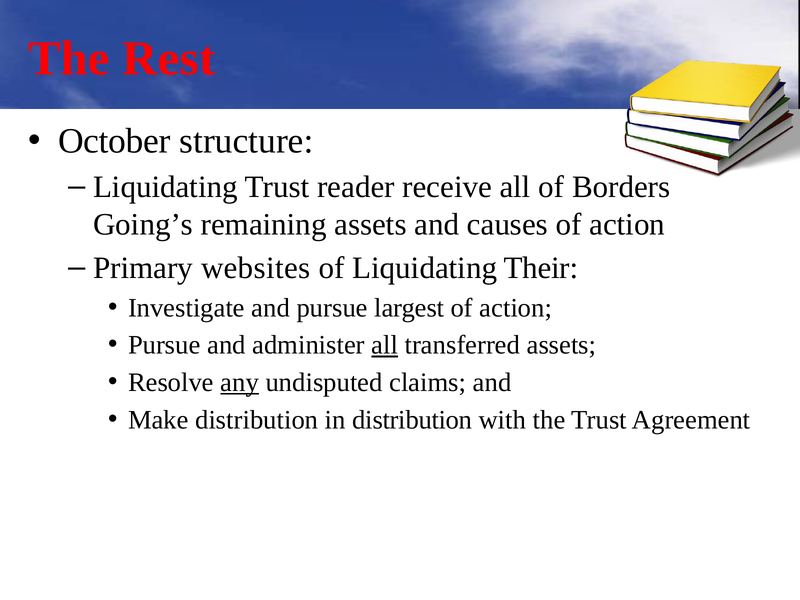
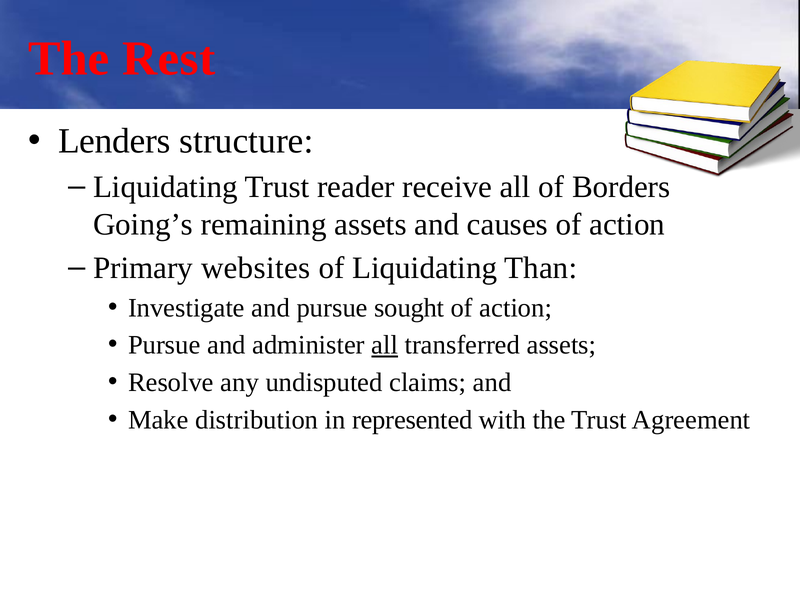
October: October -> Lenders (114, 141)
Their: Their -> Than (541, 268)
largest: largest -> sought (409, 308)
any underline: present -> none (240, 382)
in distribution: distribution -> represented (412, 420)
